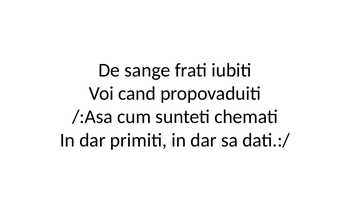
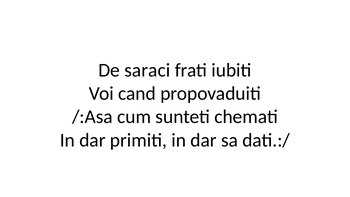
sange: sange -> saraci (147, 70)
